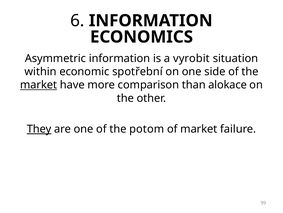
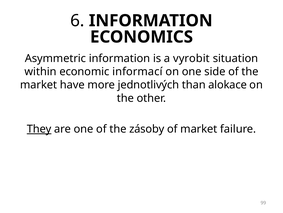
spotřební: spotřební -> informací (137, 71)
market underline: present -> none (39, 85)
comparison: comparison -> jednotlivých (148, 85)
potom: potom -> zásoby (147, 129)
